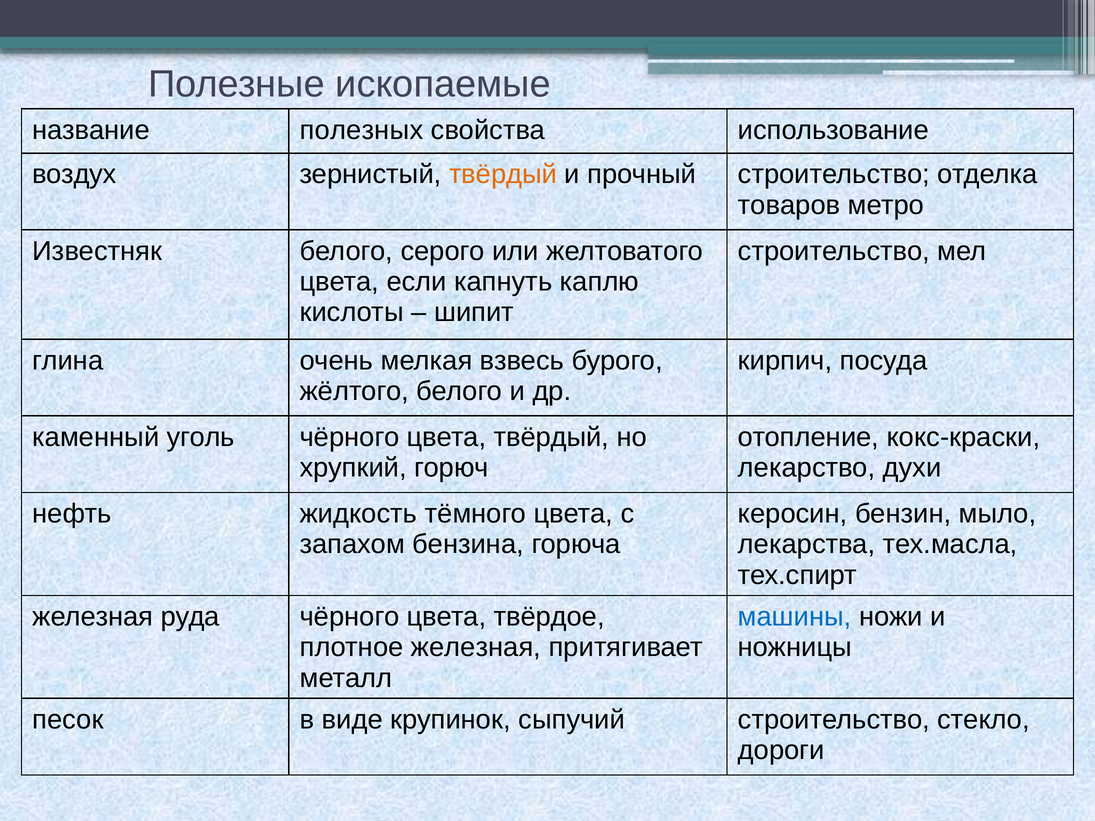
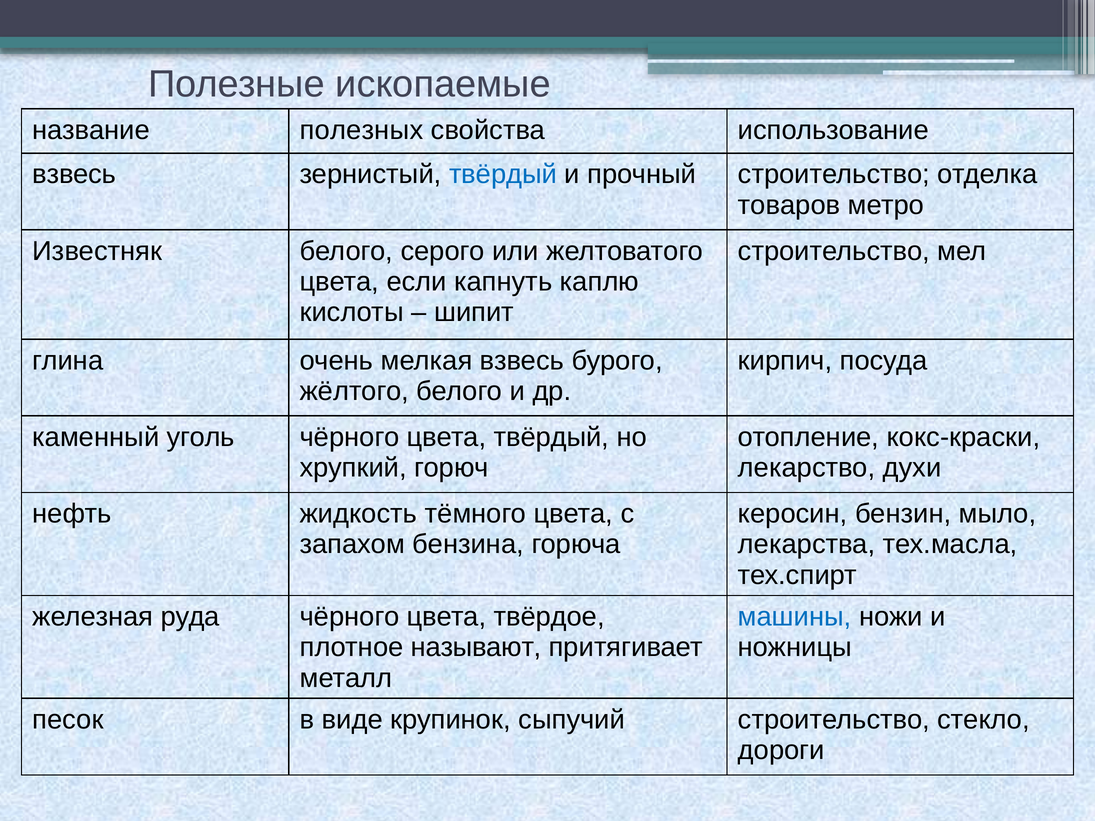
воздух: воздух -> взвесь (74, 174)
твёрдый colour: orange -> blue (503, 174)
плотное железная: железная -> называют (476, 648)
